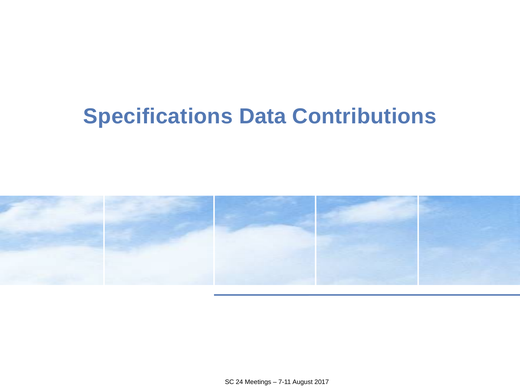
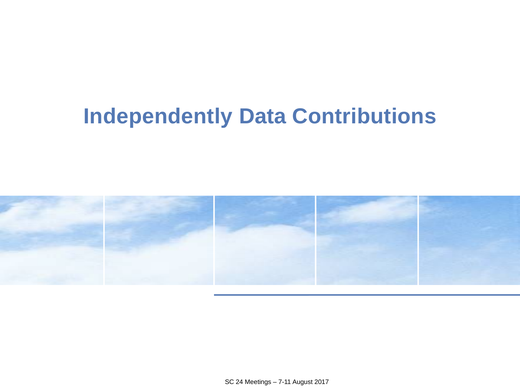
Specifications: Specifications -> Independently (158, 116)
